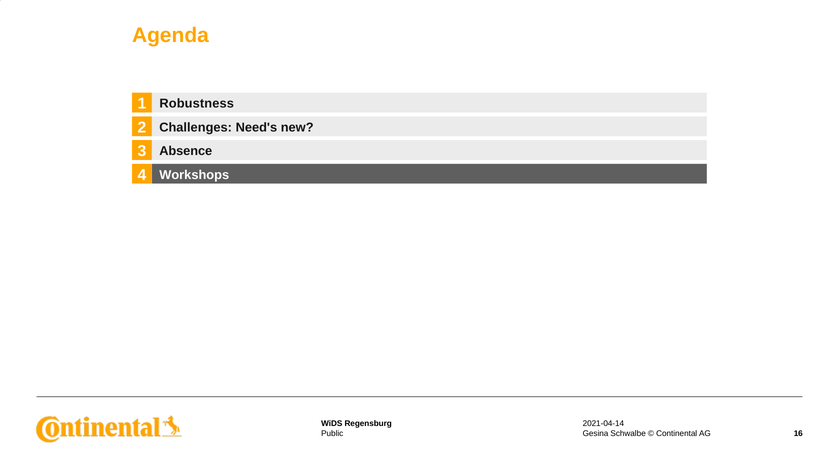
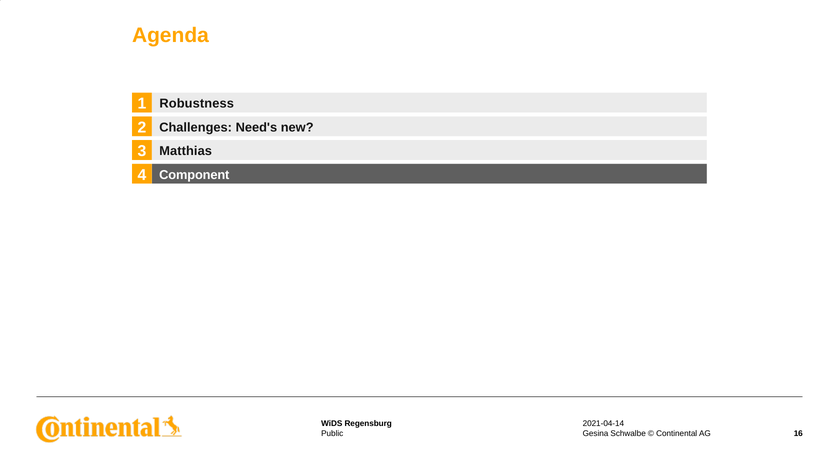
Absence: Absence -> Matthias (186, 151)
Workshops: Workshops -> Component (194, 175)
